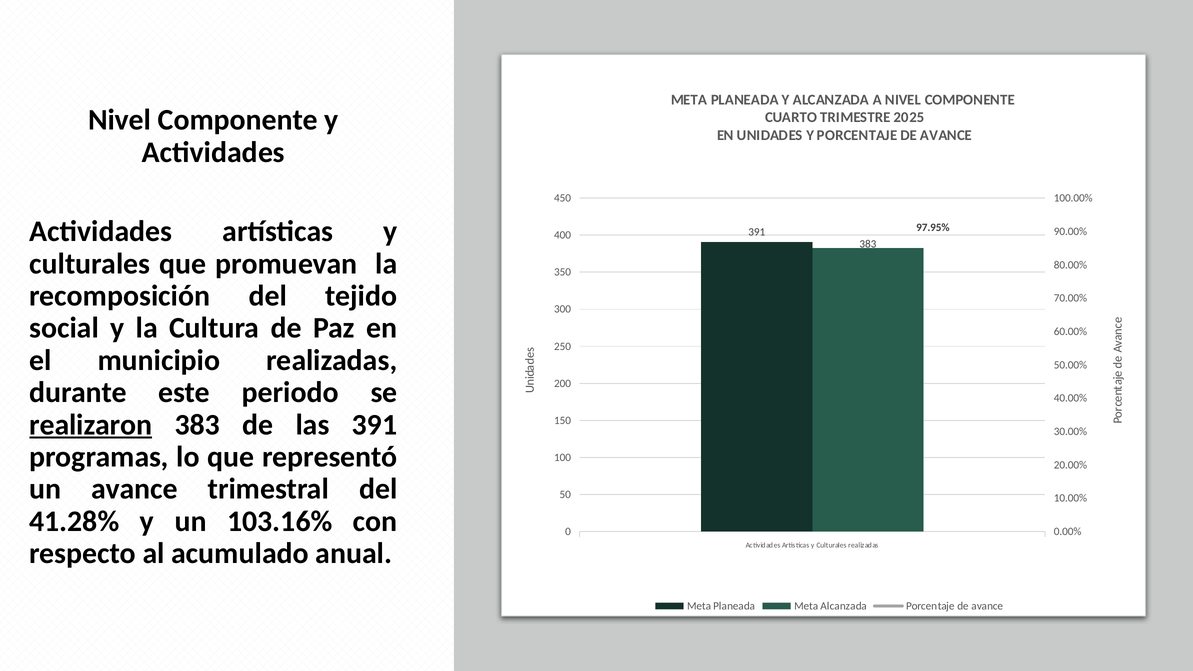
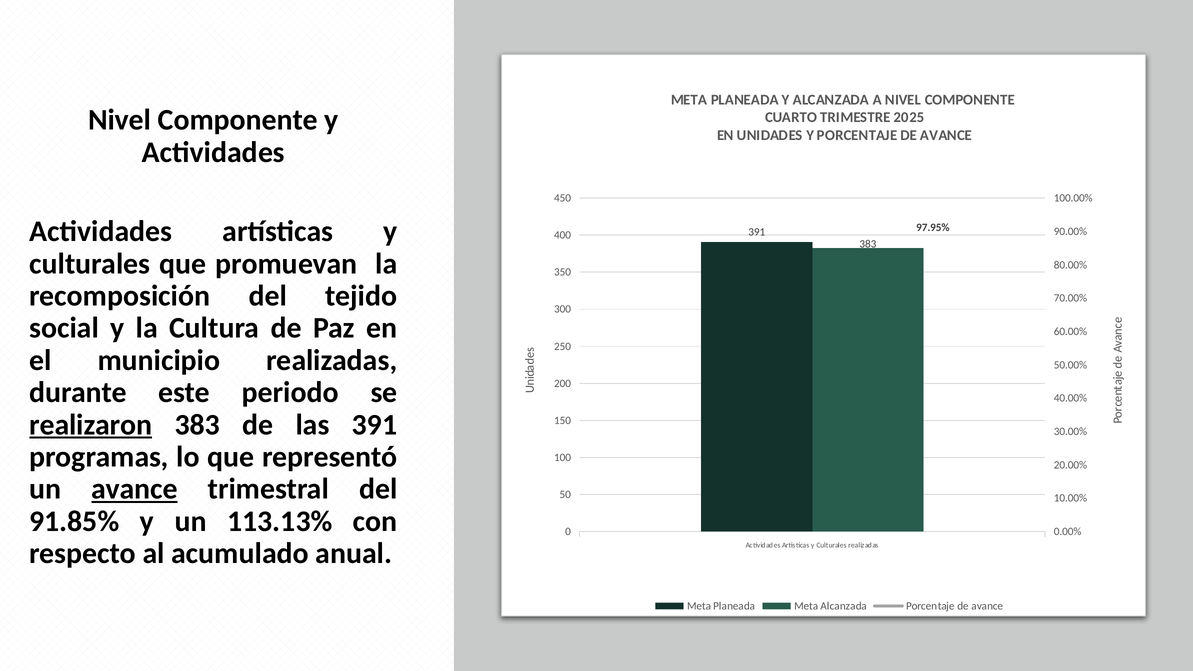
avance underline: none -> present (134, 489)
41.28%: 41.28% -> 91.85% (74, 521)
103.16%: 103.16% -> 113.13% (280, 521)
